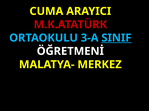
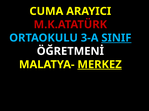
MERKEZ underline: none -> present (100, 65)
